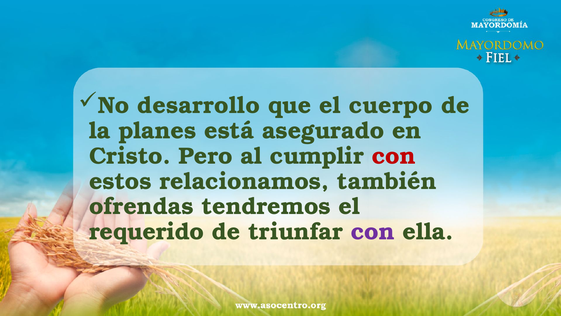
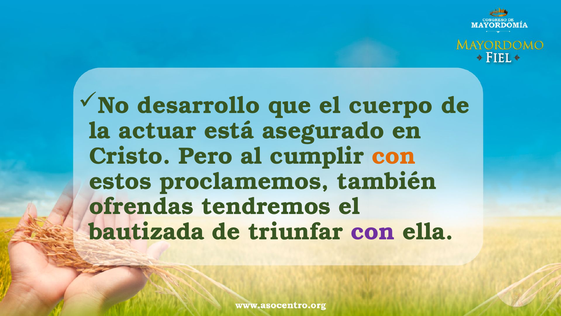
planes: planes -> actuar (157, 131)
con colour: red -> orange (394, 156)
relacionamos: relacionamos -> proclamemos (244, 181)
requerido: requerido -> bautizada (147, 232)
